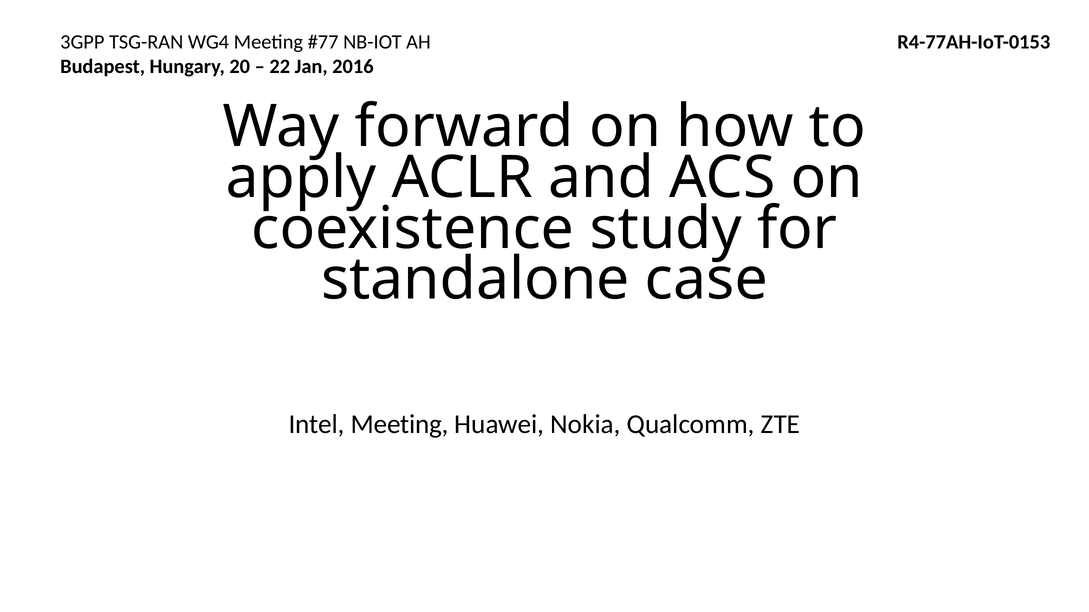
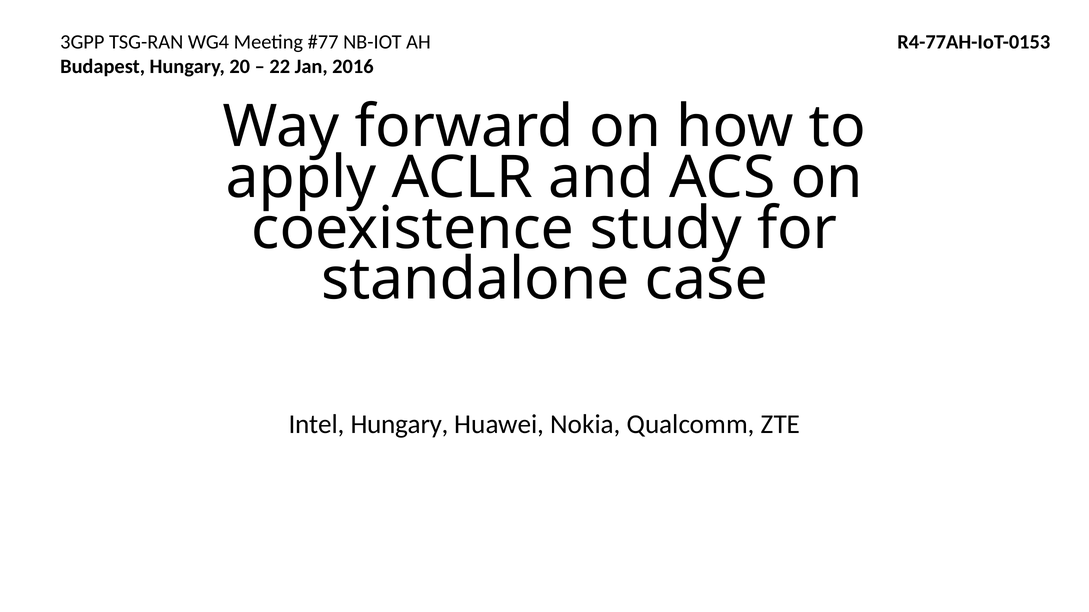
Intel Meeting: Meeting -> Hungary (400, 425)
